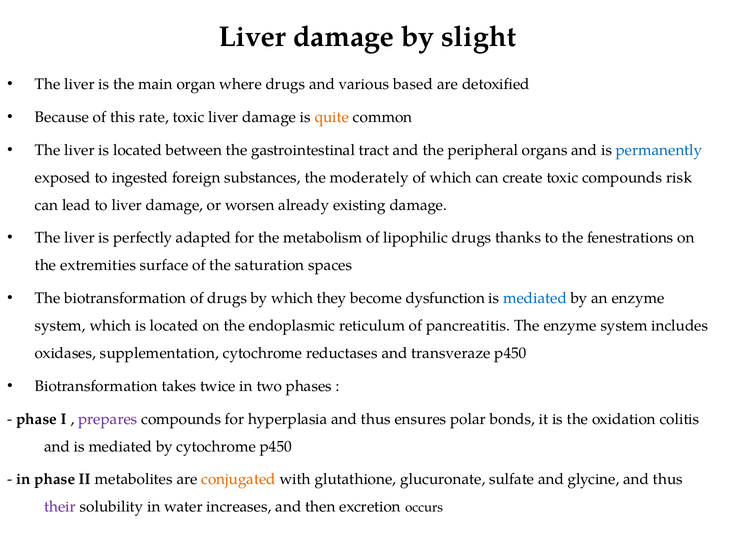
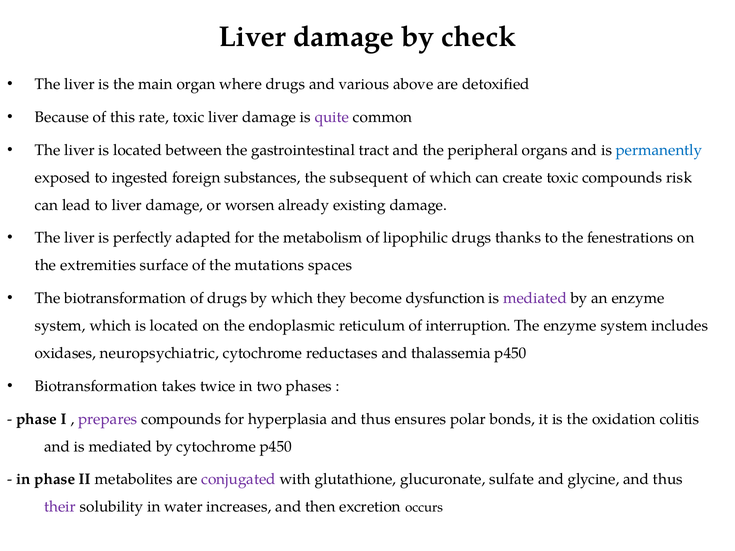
slight: slight -> check (479, 37)
based: based -> above (413, 84)
quite colour: orange -> purple (332, 117)
moderately: moderately -> subsequent (369, 178)
saturation: saturation -> mutations (270, 266)
mediated colour: blue -> purple (535, 298)
pancreatitis: pancreatitis -> interruption (468, 326)
supplementation: supplementation -> neuropsychiatric (159, 353)
transveraze: transveraze -> thalassemia (451, 353)
conjugated colour: orange -> purple (239, 480)
